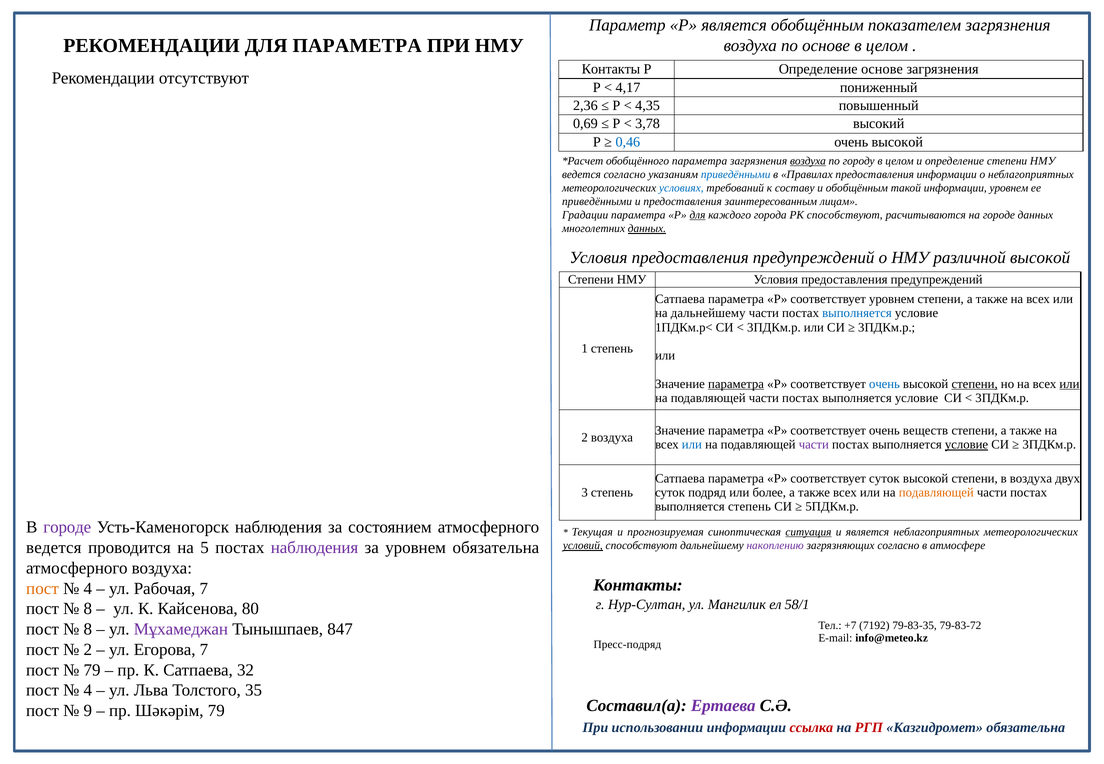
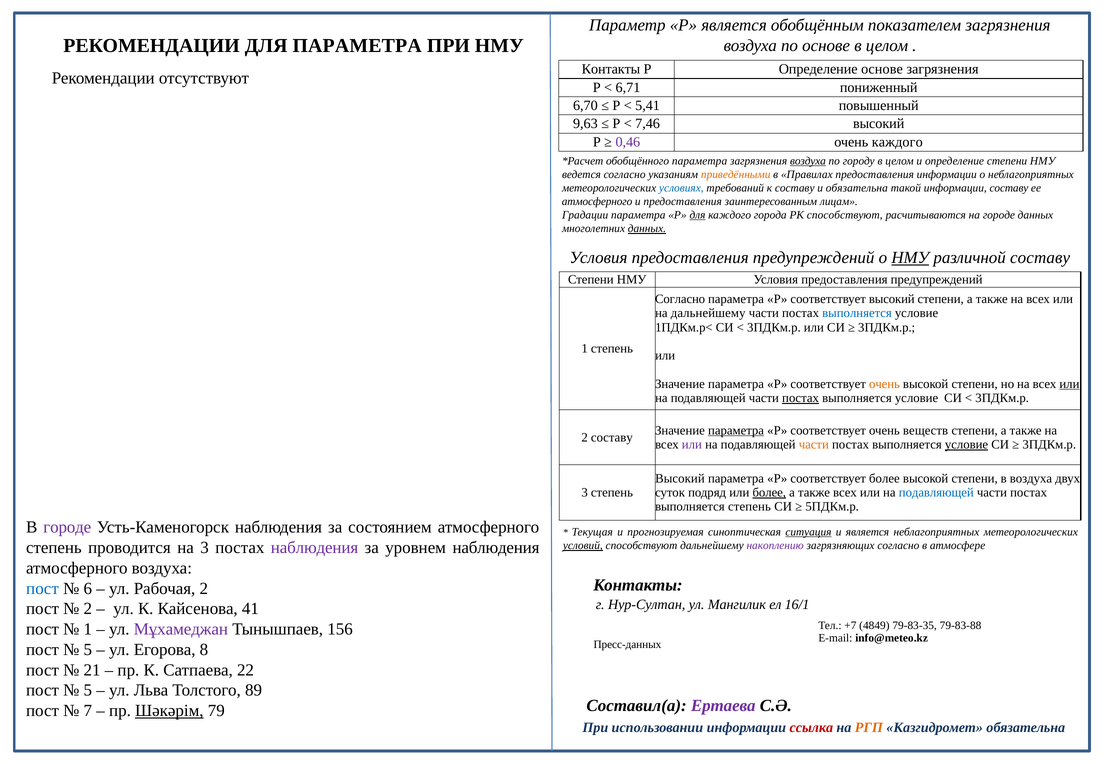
4,17: 4,17 -> 6,71 (628, 87)
2,36: 2,36 -> 6,70 (585, 106)
4,35: 4,35 -> 5,41 (648, 106)
0,69: 0,69 -> 9,63 (585, 124)
3,78: 3,78 -> 7,46 (648, 124)
0,46 colour: blue -> purple (628, 142)
высокой: высокой -> каждого (897, 142)
приведёнными colour: blue -> orange (736, 174)
и обобщённым: обобщённым -> обязательна (857, 188)
информации уровнем: уровнем -> составу (1009, 188)
приведёнными: приведёнными -> атмосферного (597, 202)
НМУ underline: none -> present (910, 258)
различной высокой: высокой -> составу (1040, 258)
Сатпаева: Сатпаева -> Согласно (680, 299)
соответствует уровнем: уровнем -> высокий (892, 299)
параметра underline: present -> none (736, 384)
очень colour: blue -> orange (884, 384)
степени underline: present -> none (975, 384)
постах underline: none -> present (801, 398)
параметра underline: none -> present (736, 431)
2 воздуха: воздуха -> составу (612, 438)
или colour: blue -> purple (692, 445)
части colour: purple -> orange (814, 445)
Сатпаева: Сатпаева -> Высокий (680, 479)
соответствует суток: суток -> более (884, 479)
более underline: none -> present (769, 493)
подавляющей colour: orange -> blue (936, 493)
ведется: ведется -> степень (54, 548)
на 5: 5 -> 3 (205, 548)
уровнем обязательна: обязательна -> наблюдения (496, 548)
пост colour: orange -> blue (42, 589)
4: 4 -> 6 (88, 589)
Рабочая 7: 7 -> 2 (204, 589)
58/1: 58/1 -> 16/1 (797, 605)
8: 8 -> 2 (88, 609)
80: 80 -> 41 (250, 609)
7192: 7192 -> 4849 (874, 626)
79-83-72: 79-83-72 -> 79-83-88 (961, 626)
8: 8 -> 1 (88, 629)
847: 847 -> 156 (340, 629)
Пресс-подряд: Пресс-подряд -> Пресс-данных (627, 645)
2: 2 -> 5 (88, 650)
Егорова 7: 7 -> 8 (204, 650)
79: 79 -> 21 (92, 670)
32: 32 -> 22 (245, 670)
4: 4 -> 5 (88, 691)
35: 35 -> 89 (254, 691)
9: 9 -> 7 (88, 711)
Шәкәрім underline: none -> present (169, 711)
РГП colour: red -> orange (869, 728)
